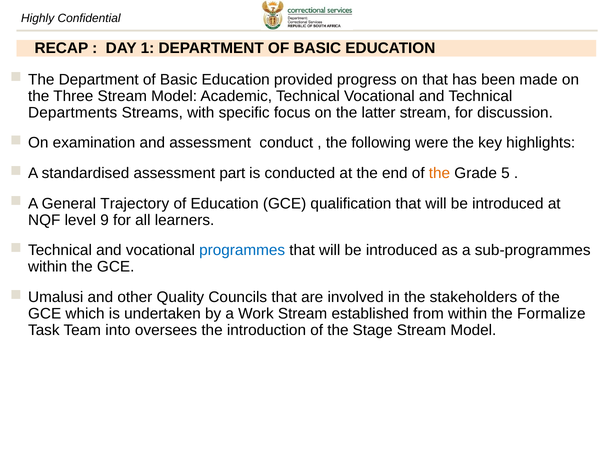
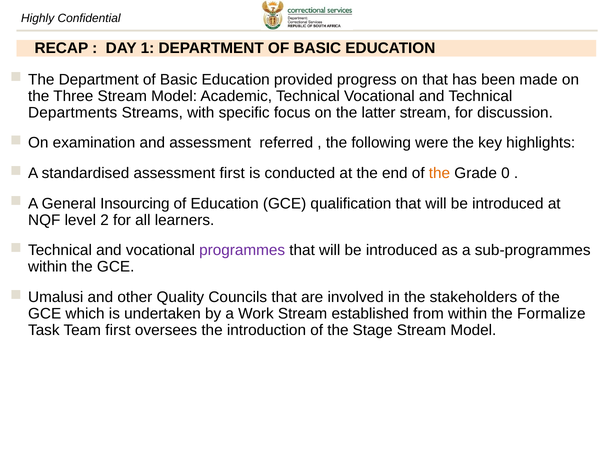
conduct: conduct -> referred (286, 143)
assessment part: part -> first (232, 174)
5: 5 -> 0 (505, 174)
Trajectory: Trajectory -> Insourcing (135, 204)
9: 9 -> 2 (105, 220)
programmes colour: blue -> purple (242, 251)
Team into: into -> first (118, 331)
